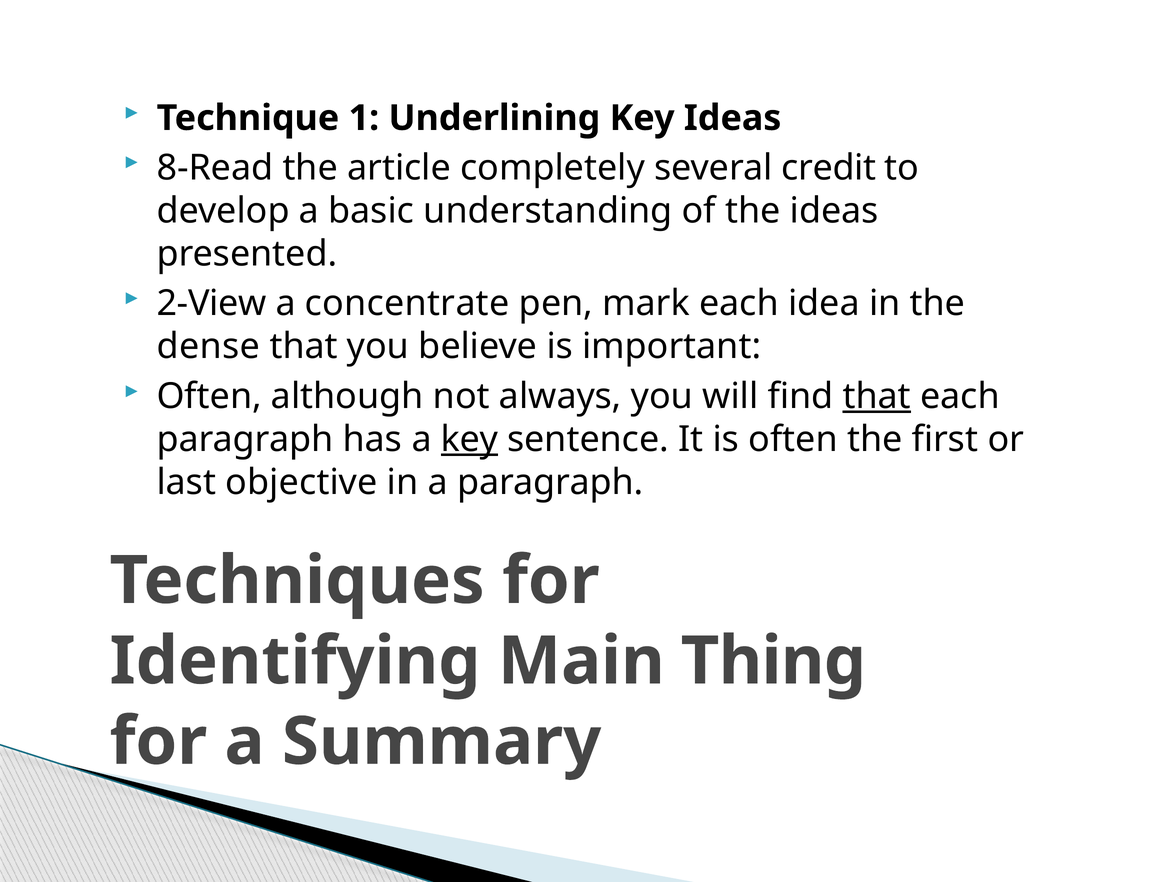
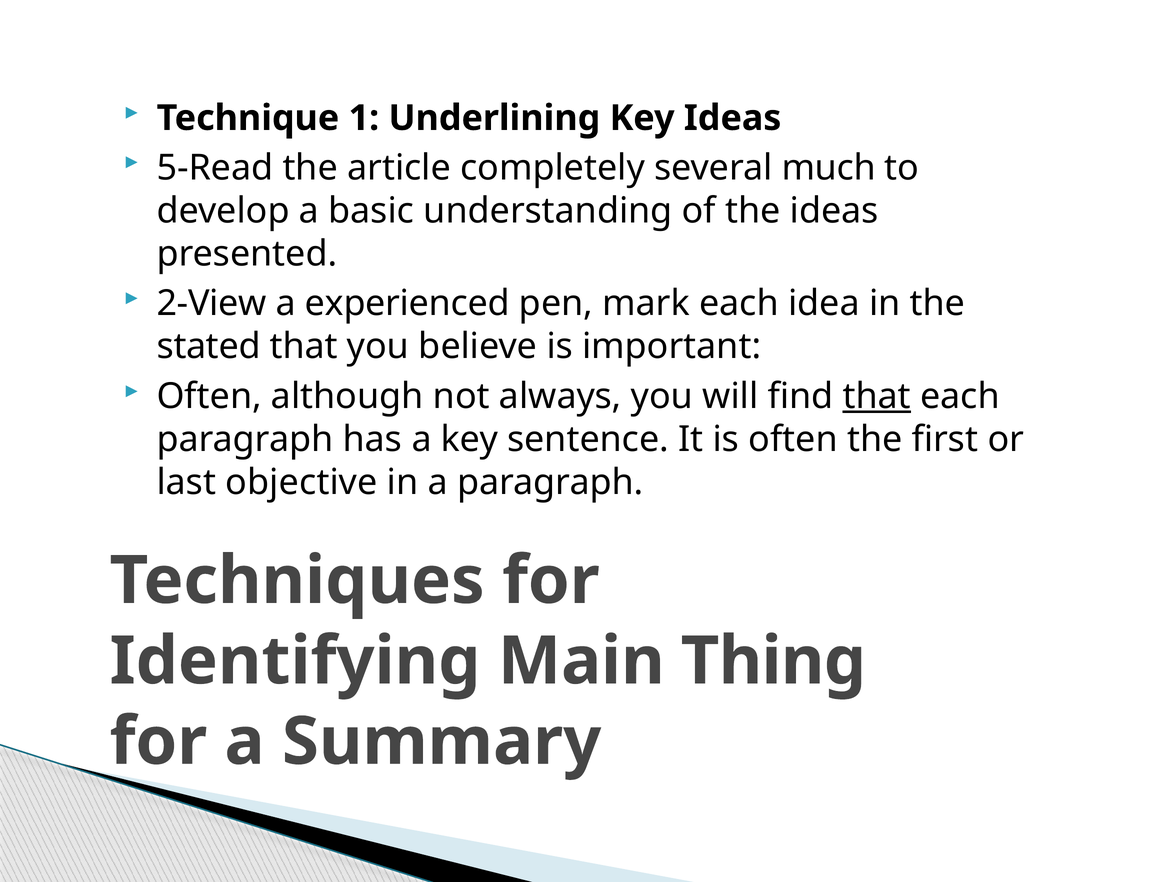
8-Read: 8-Read -> 5-Read (215, 168)
credit: credit -> much (829, 168)
concentrate: concentrate -> experienced (407, 304)
dense: dense -> stated (209, 347)
key underline: present -> none (469, 439)
